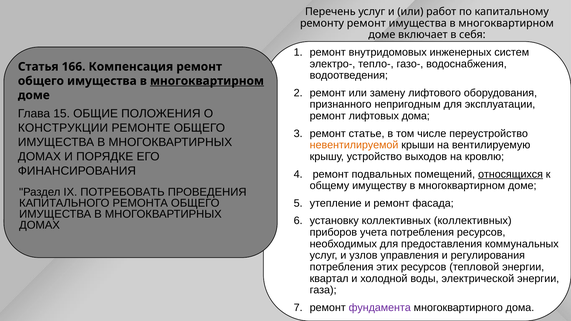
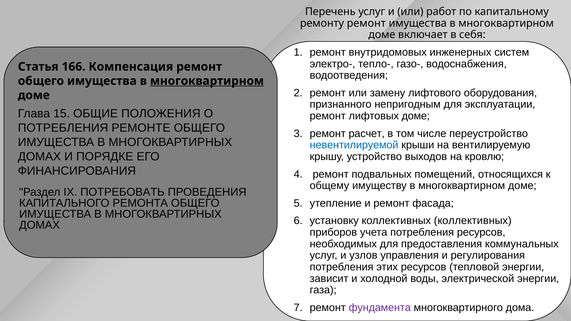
лифтовых дома: дома -> доме (416, 116)
КОНСТРУКЦИИ: КОНСТРУКЦИИ -> ПОТРЕБЛЕНИЯ (63, 128)
статье: статье -> расчет (367, 134)
невентилируемой colour: orange -> blue (354, 145)
относящихся underline: present -> none (510, 174)
квартал: квартал -> зависит (329, 279)
